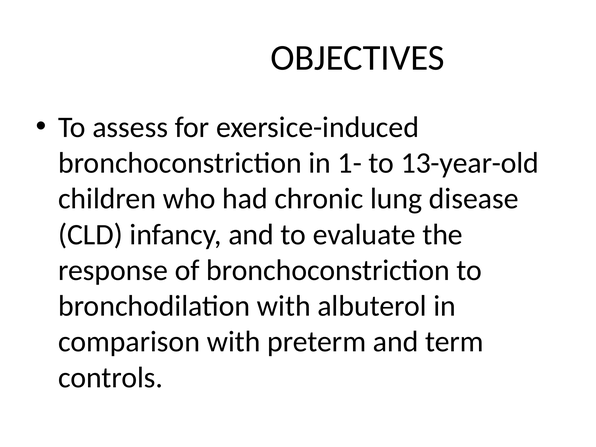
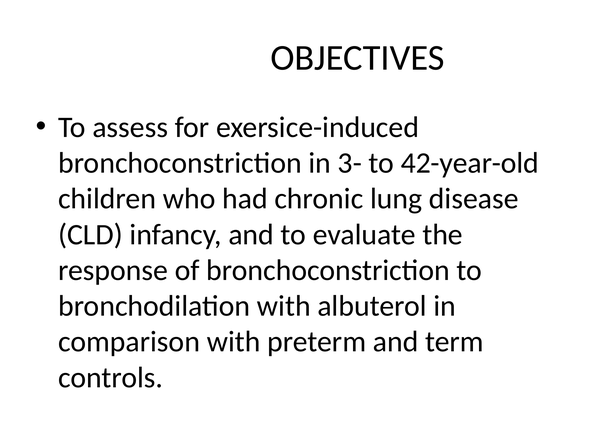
1-: 1- -> 3- (350, 163)
13-year-old: 13-year-old -> 42-year-old (470, 163)
